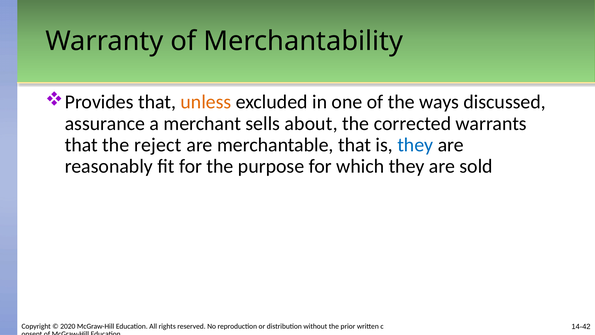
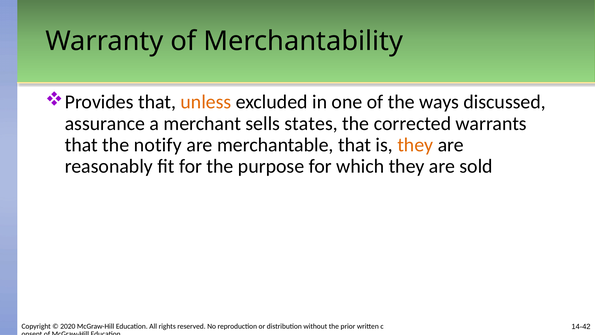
about: about -> states (311, 123)
reject: reject -> notify (158, 145)
they colour: blue -> orange (415, 145)
